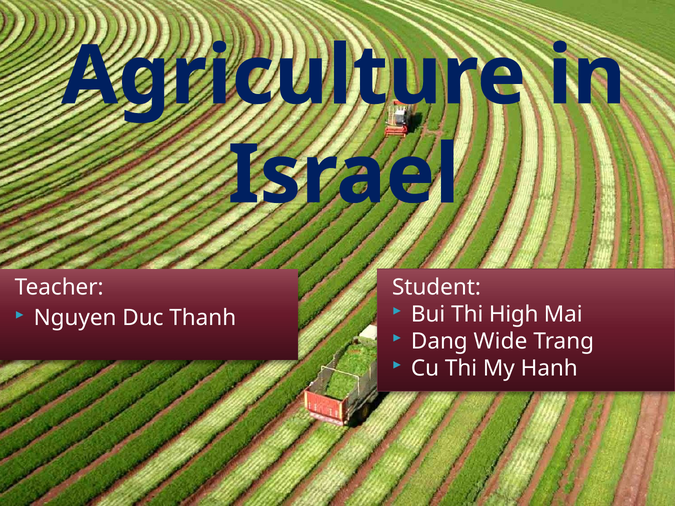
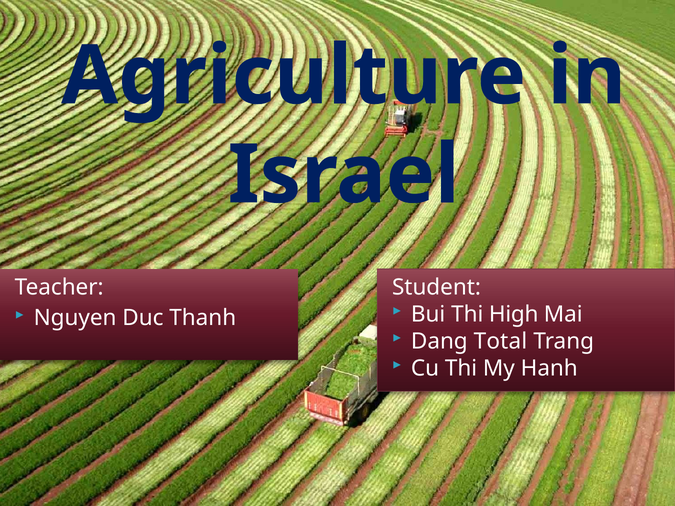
Wide: Wide -> Total (500, 341)
